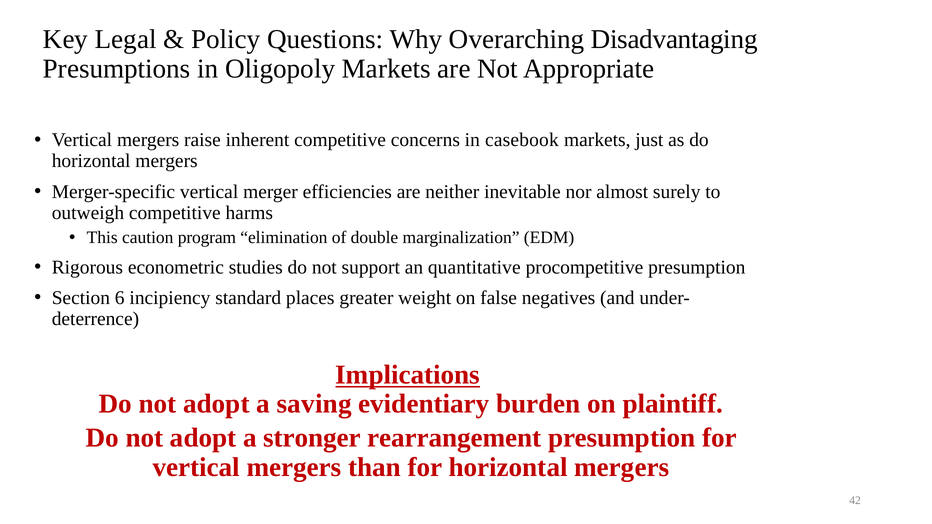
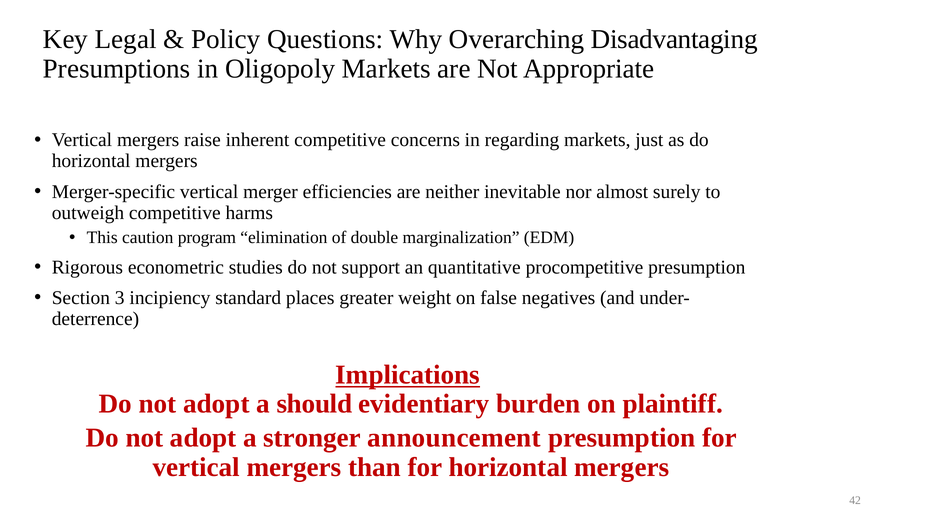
casebook: casebook -> regarding (522, 140)
6: 6 -> 3 (120, 298)
saving: saving -> should (314, 404)
rearrangement: rearrangement -> announcement (454, 438)
